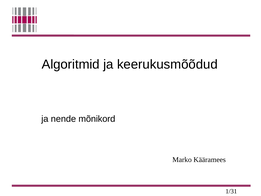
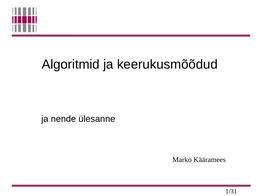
mõnikord: mõnikord -> ülesanne (97, 119)
